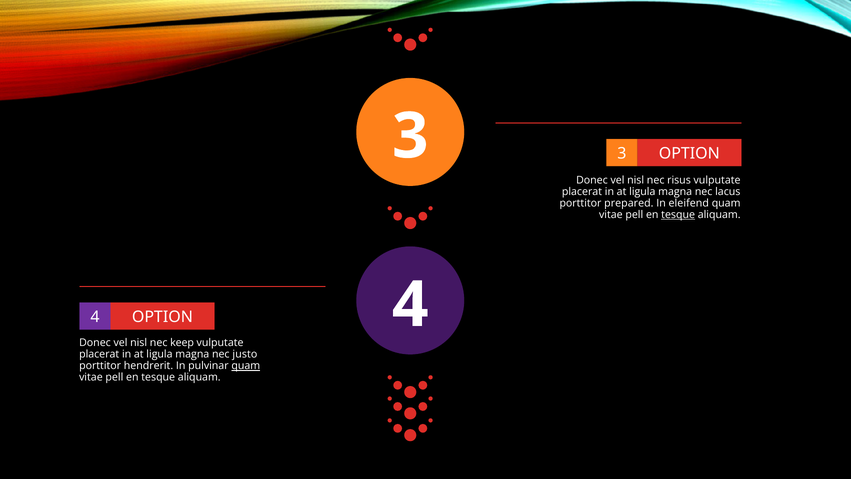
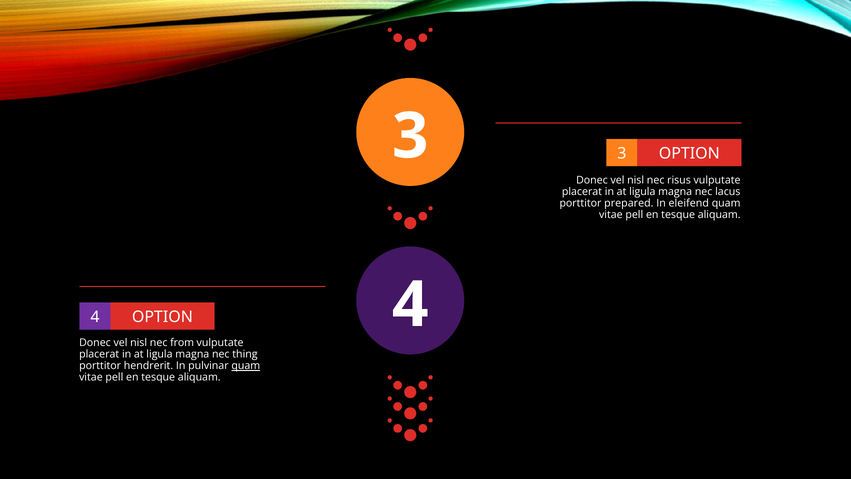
tesque underline: present -> none (678, 214)
keep: keep -> from (182, 343)
justo: justo -> thing (245, 354)
